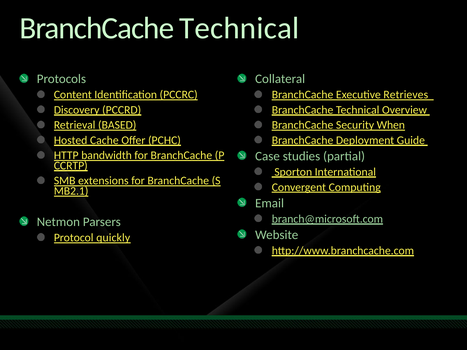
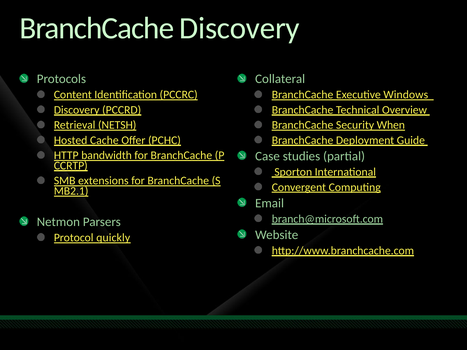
Technical: Technical -> Discovery (239, 28)
Retrieves: Retrieves -> Windows (406, 95)
BASED: BASED -> NETSH (117, 125)
